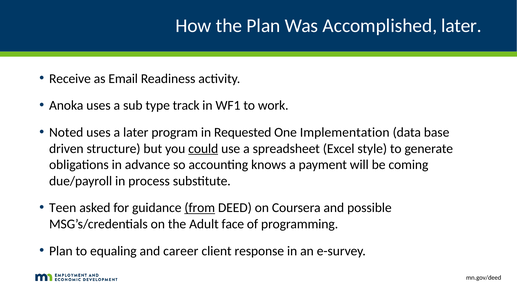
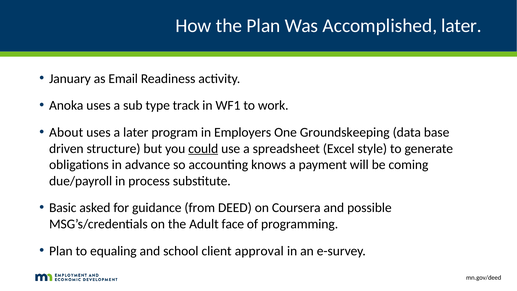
Receive: Receive -> January (70, 79)
Noted: Noted -> About (66, 132)
Requested: Requested -> Employers (243, 132)
Implementation: Implementation -> Groundskeeping (345, 132)
Teen: Teen -> Basic (63, 208)
from underline: present -> none (200, 208)
career: career -> school (181, 251)
response: response -> approval (259, 251)
